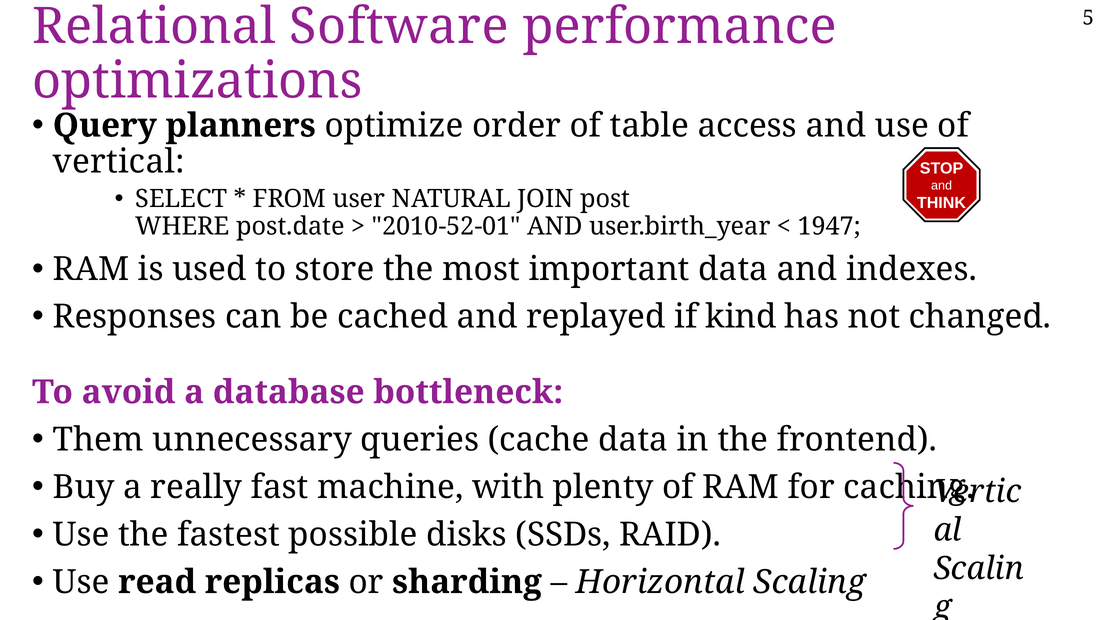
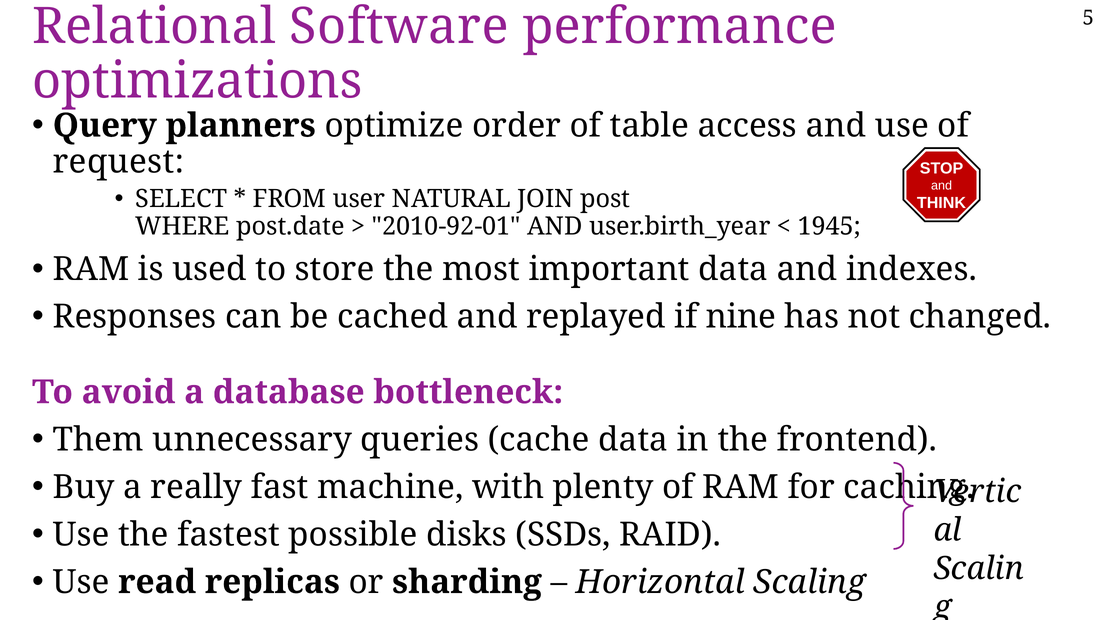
vertical: vertical -> request (119, 162)
2010-52-01: 2010-52-01 -> 2010-92-01 (446, 226)
1947: 1947 -> 1945 (829, 226)
kind: kind -> nine (741, 317)
